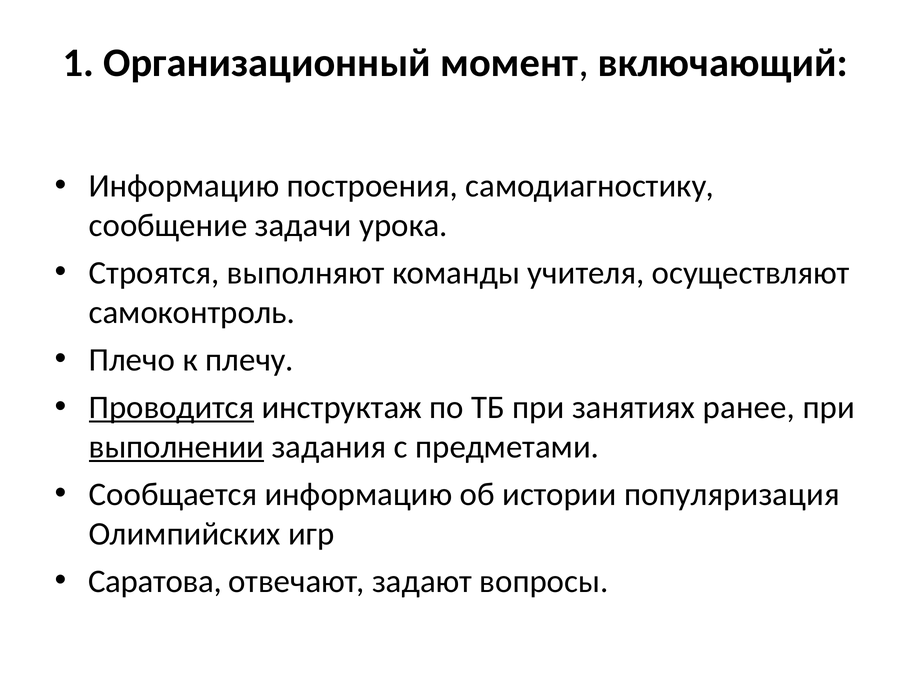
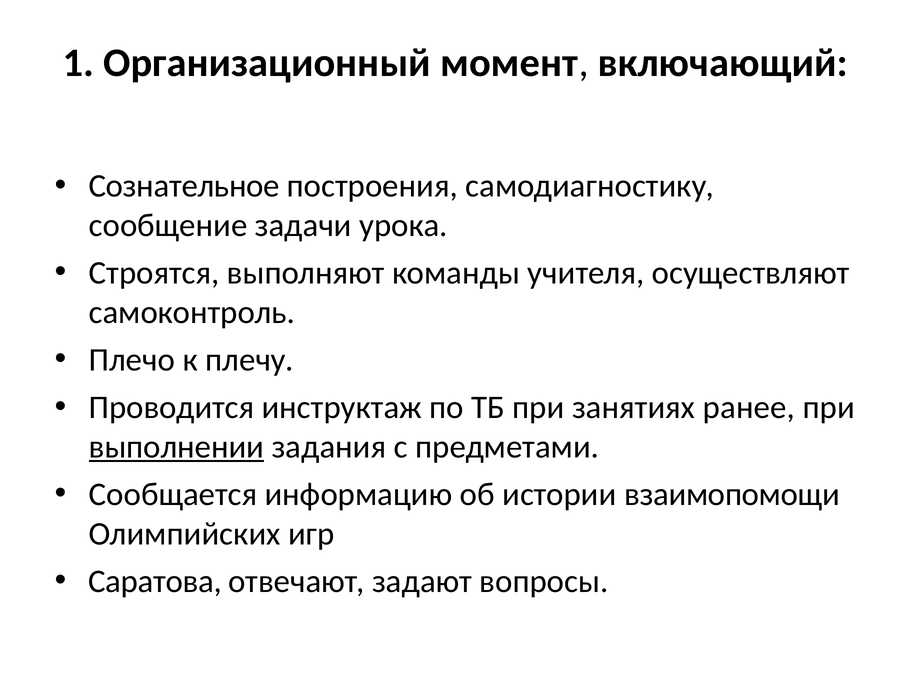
Информацию: Информацию -> Сознательное (184, 186)
Проводится underline: present -> none (172, 408)
популяризация: популяризация -> взаимопомощи (732, 495)
